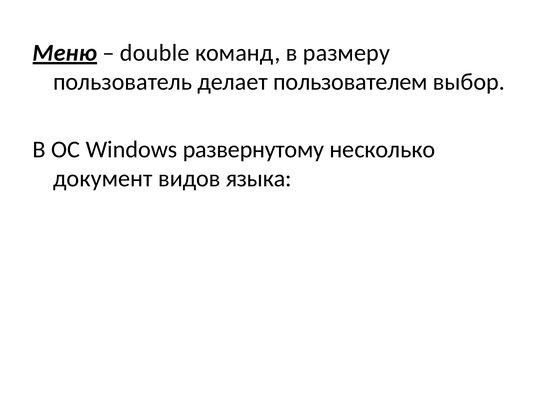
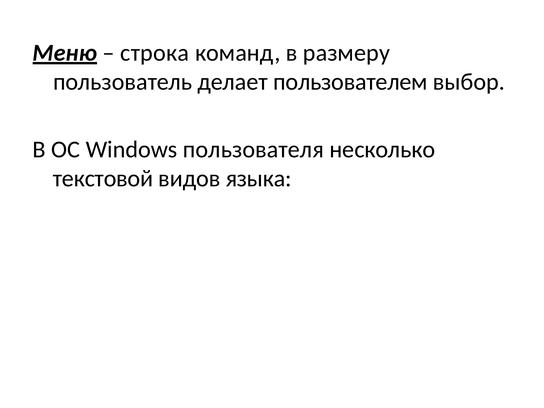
double: double -> строка (155, 53)
развернутому: развернутому -> пользователя (253, 150)
документ: документ -> текстовой (103, 179)
